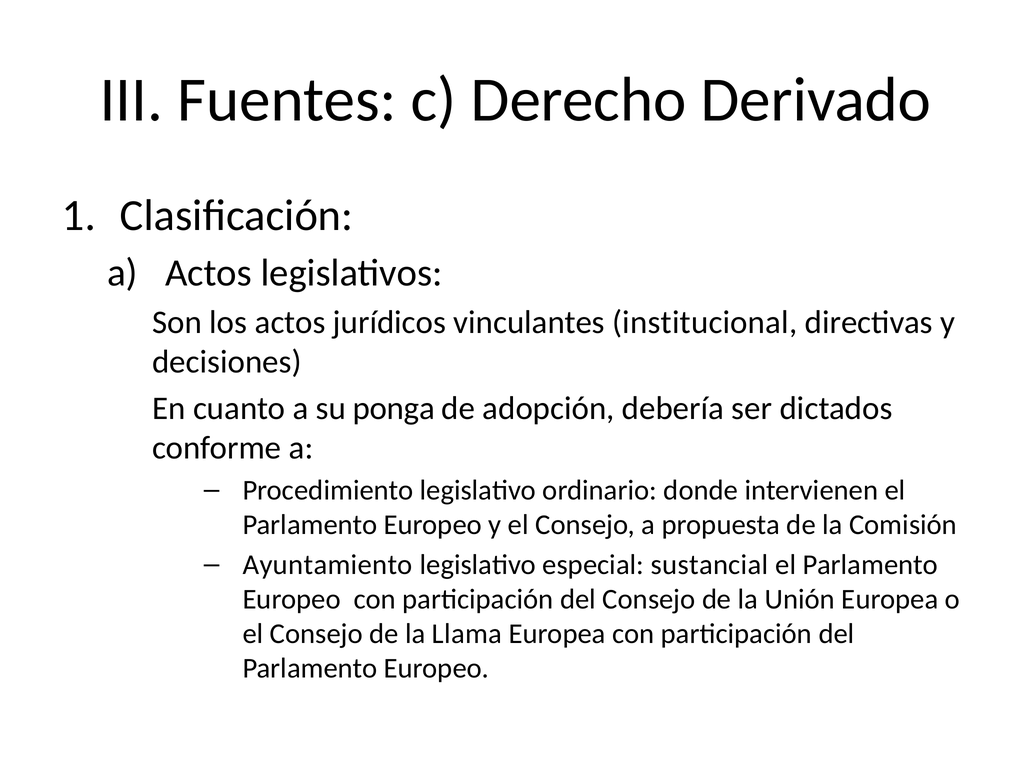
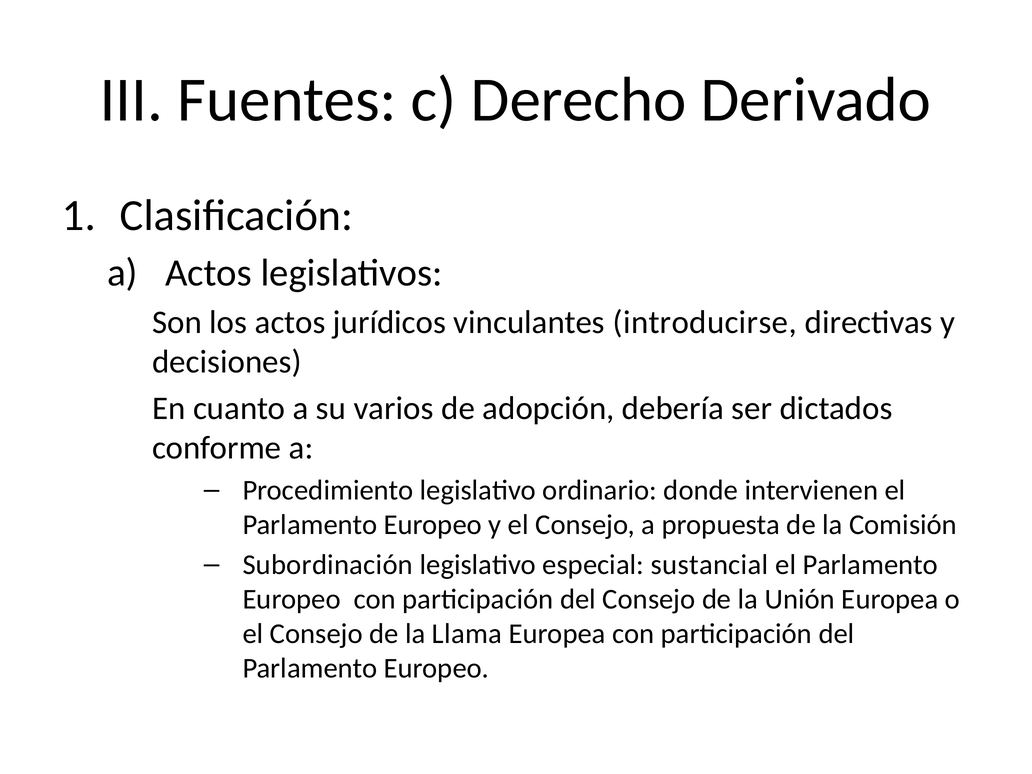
institucional: institucional -> introducirse (705, 323)
ponga: ponga -> varios (394, 409)
Ayuntamiento: Ayuntamiento -> Subordinación (328, 565)
